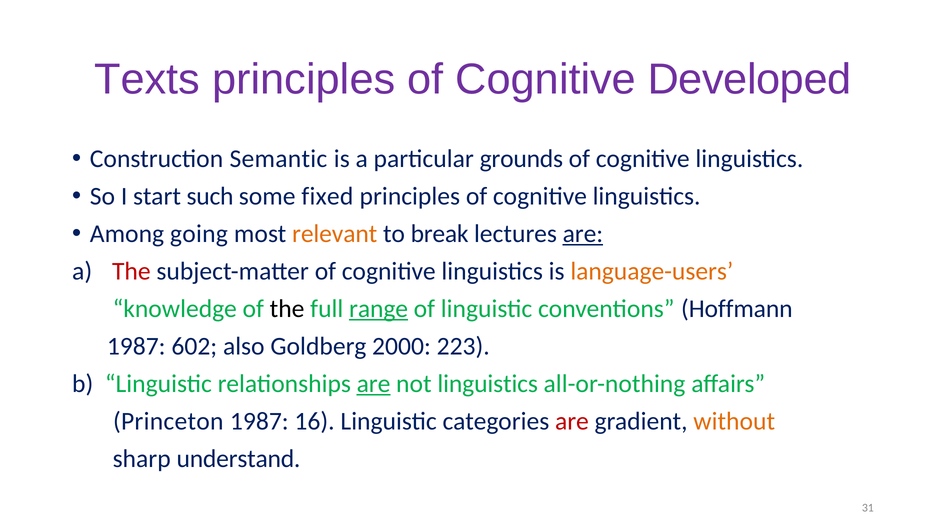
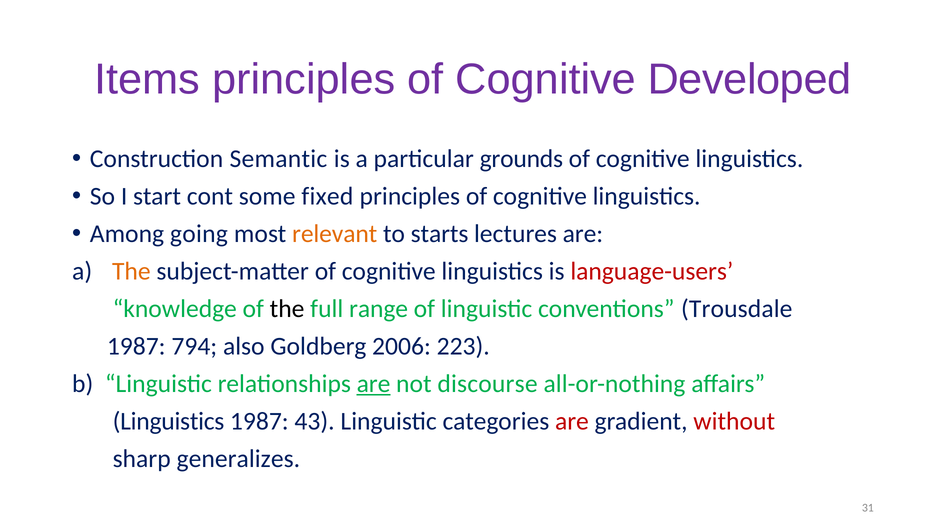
Texts: Texts -> Items (147, 79)
such: such -> cont (210, 196)
break: break -> starts (440, 234)
are underline: present -> none (583, 234)
The colour: red -> orange (131, 271)
language-users colour: orange -> red (652, 271)
range underline: present -> none (379, 309)
Hoffmann: Hoffmann -> Trousdale (737, 309)
602: 602 -> 794 (194, 346)
2000: 2000 -> 2006 (401, 346)
not linguistics: linguistics -> discourse (488, 384)
Princeton: Princeton -> Linguistics (169, 421)
16: 16 -> 43 (315, 421)
without colour: orange -> red (734, 421)
understand: understand -> generalizes (238, 459)
